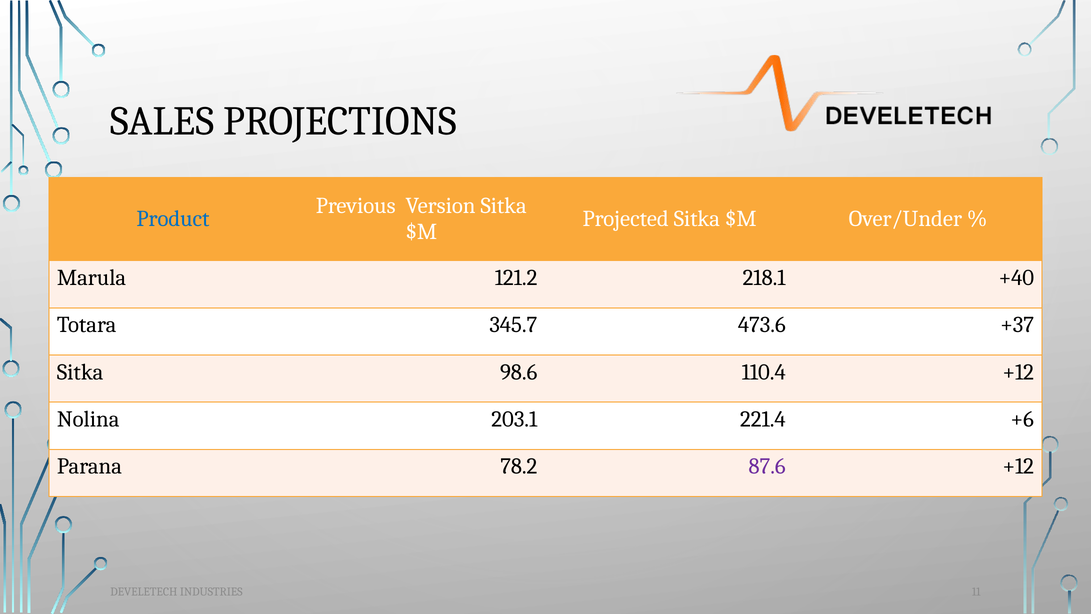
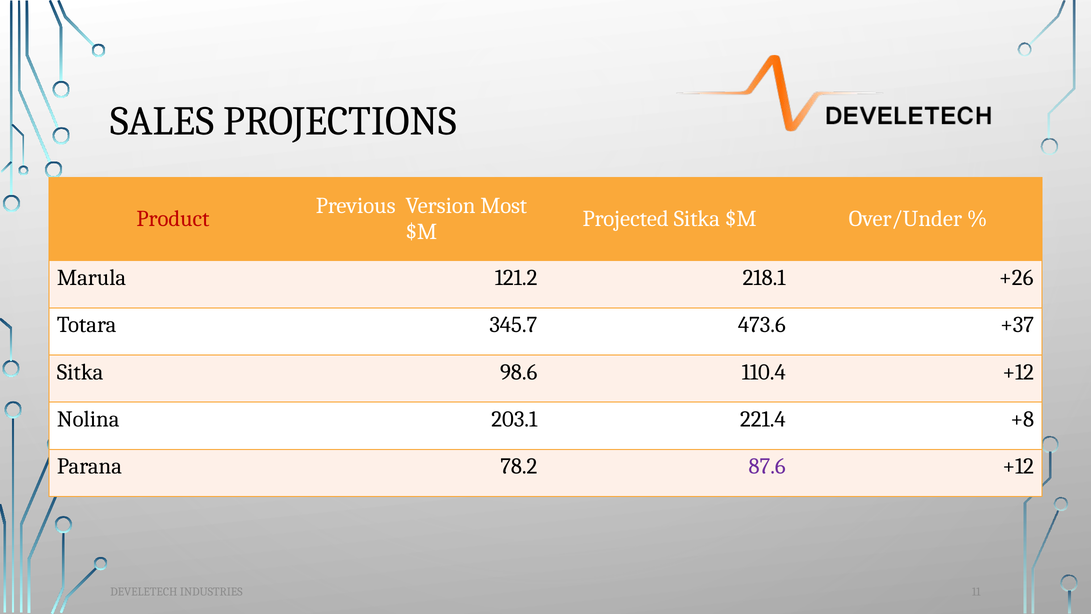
Version Sitka: Sitka -> Most (504, 206)
Product colour: blue -> red (173, 219)
+40: +40 -> +26 (1016, 277)
+6: +6 -> +8 (1022, 419)
